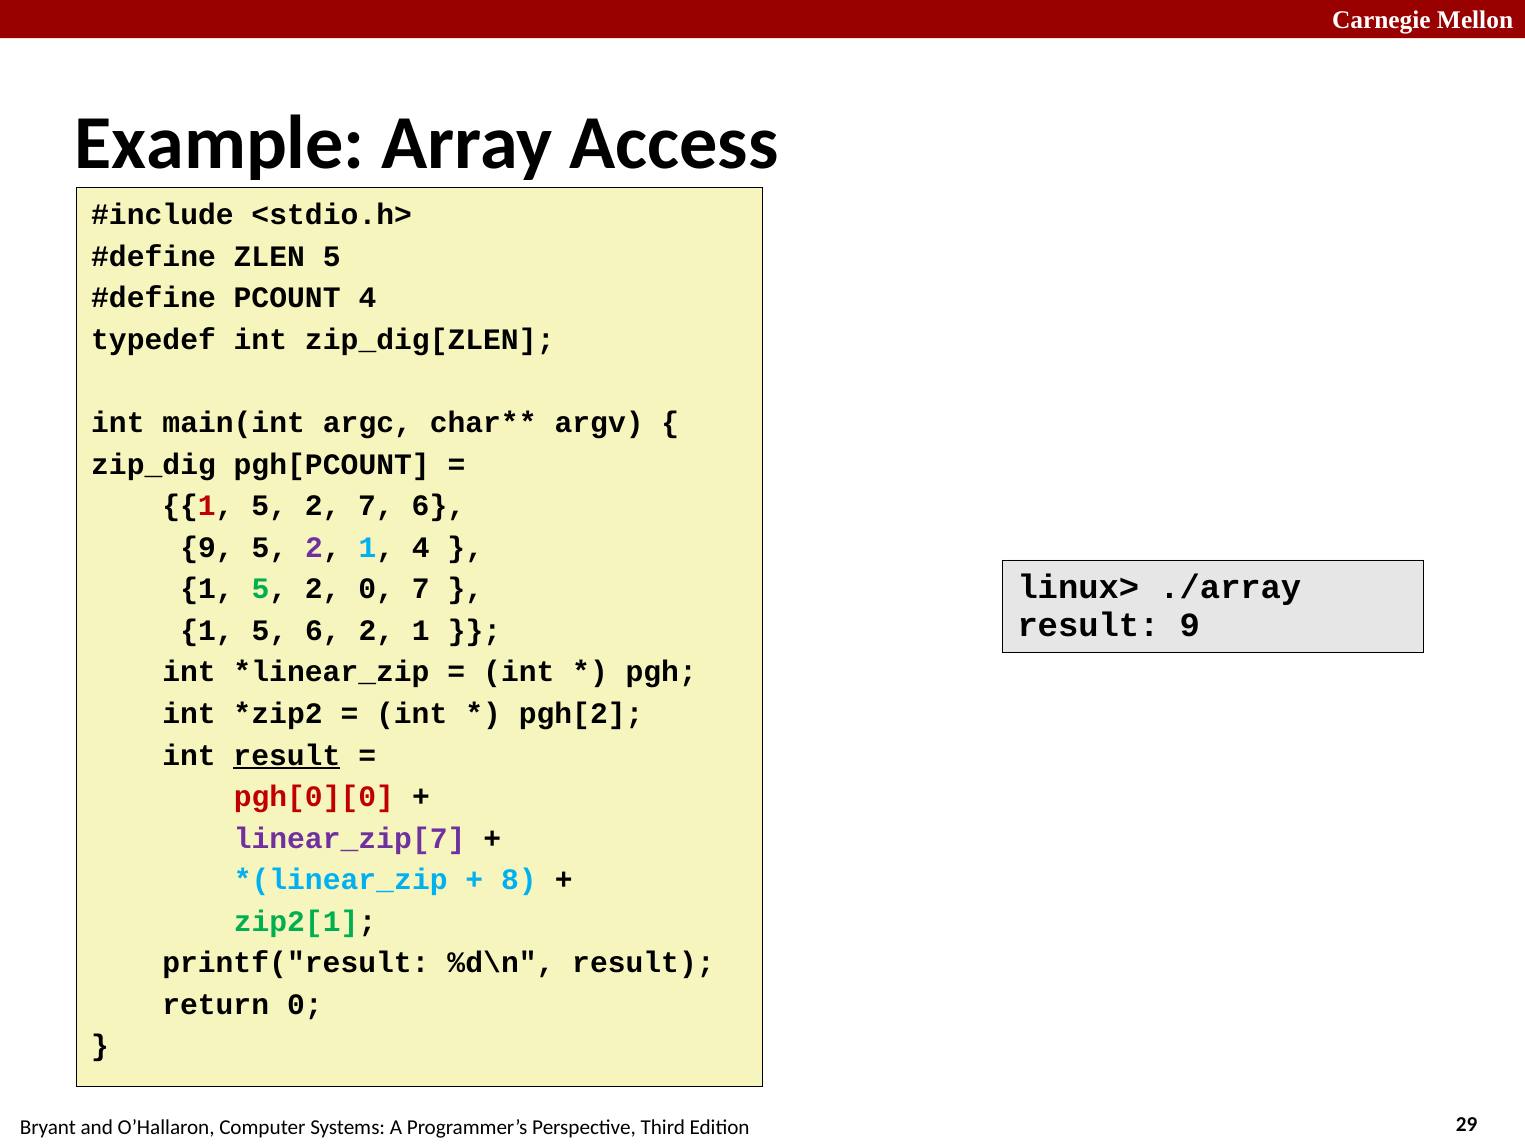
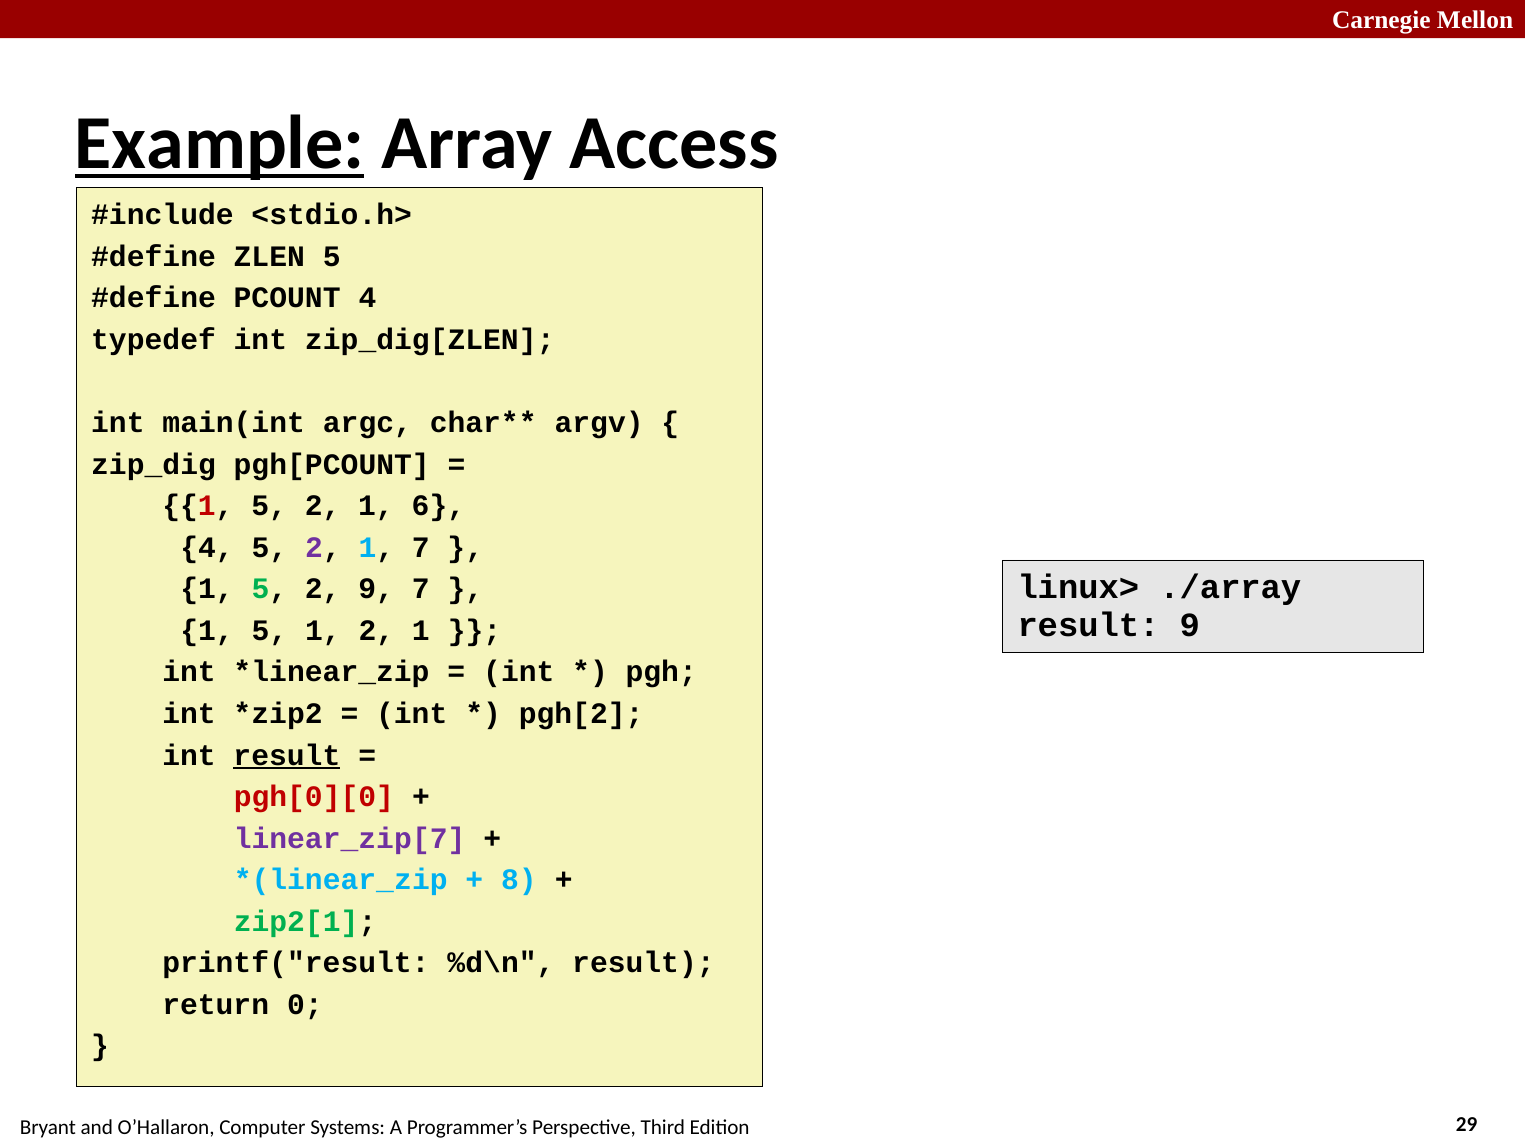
Example underline: none -> present (220, 143)
1 5 2 7: 7 -> 1 (376, 506)
9: 9 -> 4 (207, 547)
1 4: 4 -> 7 (421, 547)
2 0: 0 -> 9 (376, 589)
5 6: 6 -> 1 (323, 630)
